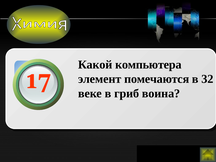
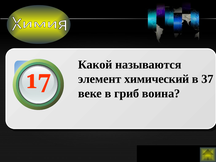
компьютера: компьютера -> называются (148, 65)
помечаются: помечаются -> химический (157, 79)
32: 32 -> 37 (207, 79)
